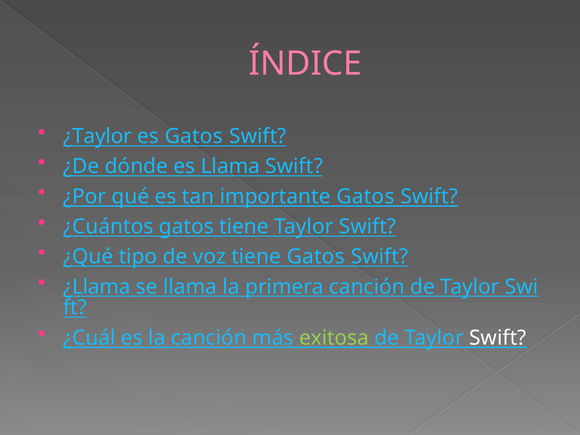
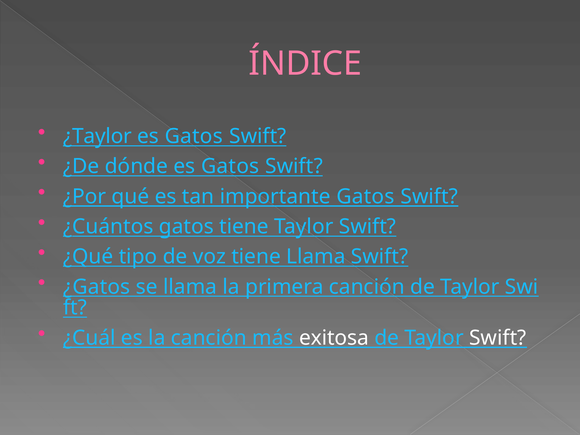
dónde es Llama: Llama -> Gatos (230, 166)
tiene Gatos: Gatos -> Llama (316, 257)
¿Llama: ¿Llama -> ¿Gatos (97, 287)
exitosa colour: light green -> white (334, 338)
